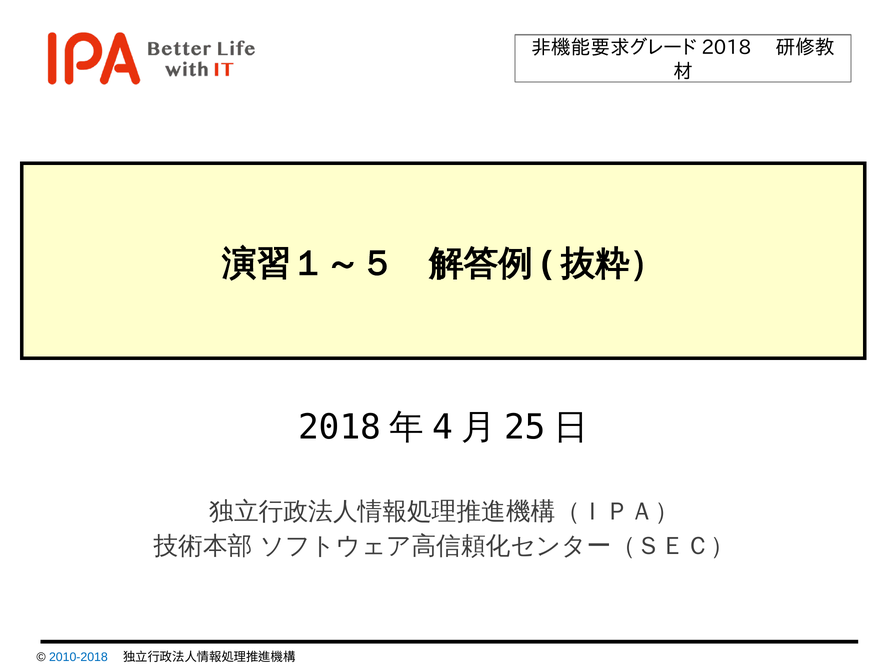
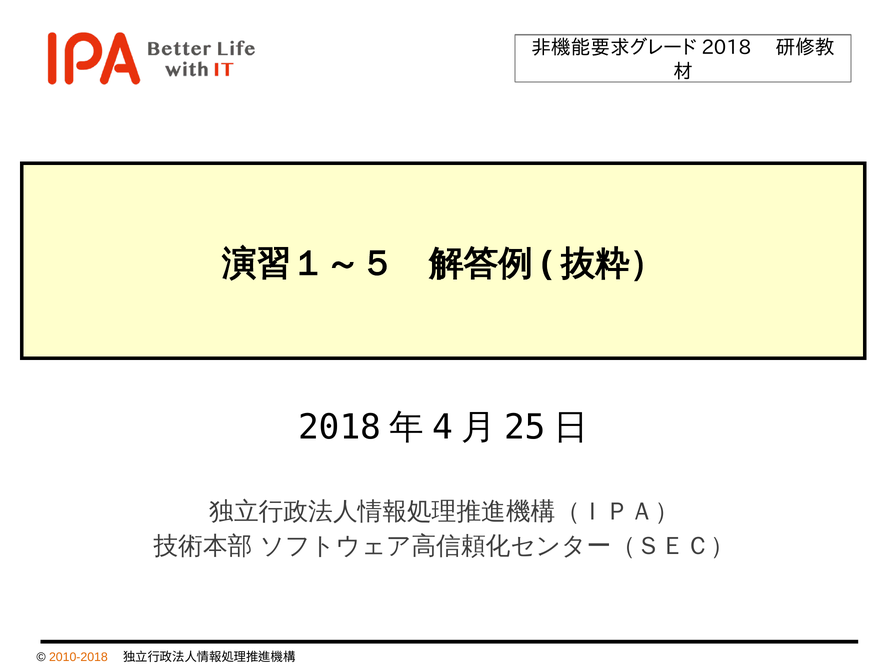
2010-2018 colour: blue -> orange (78, 657)
